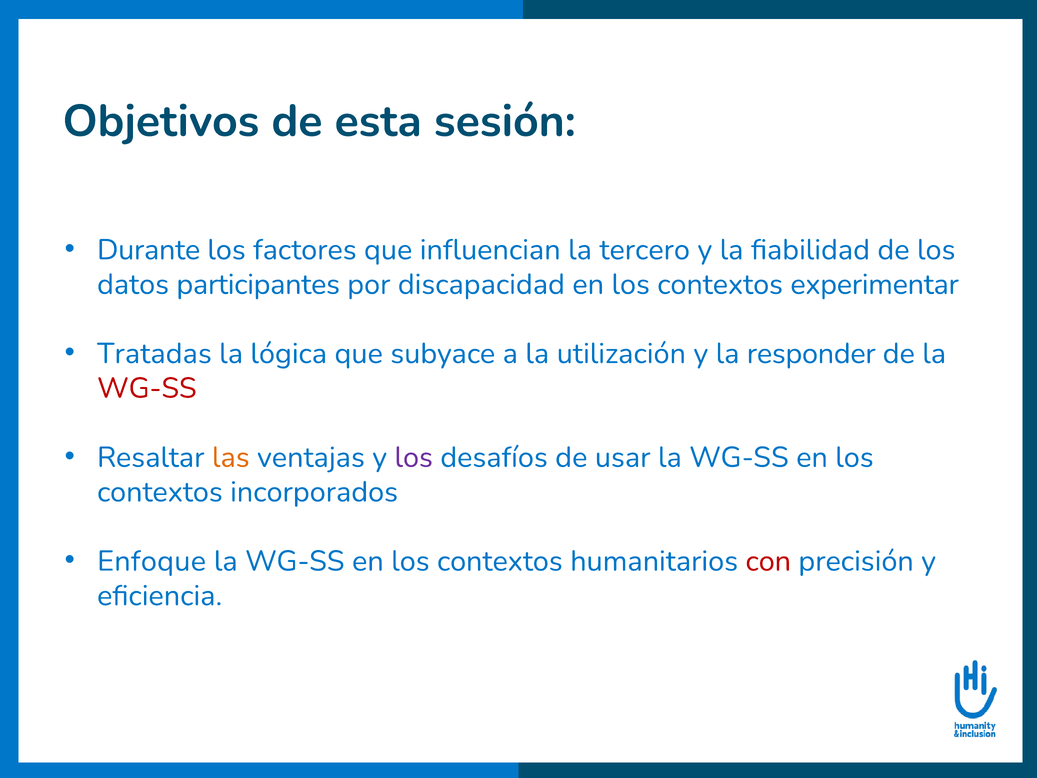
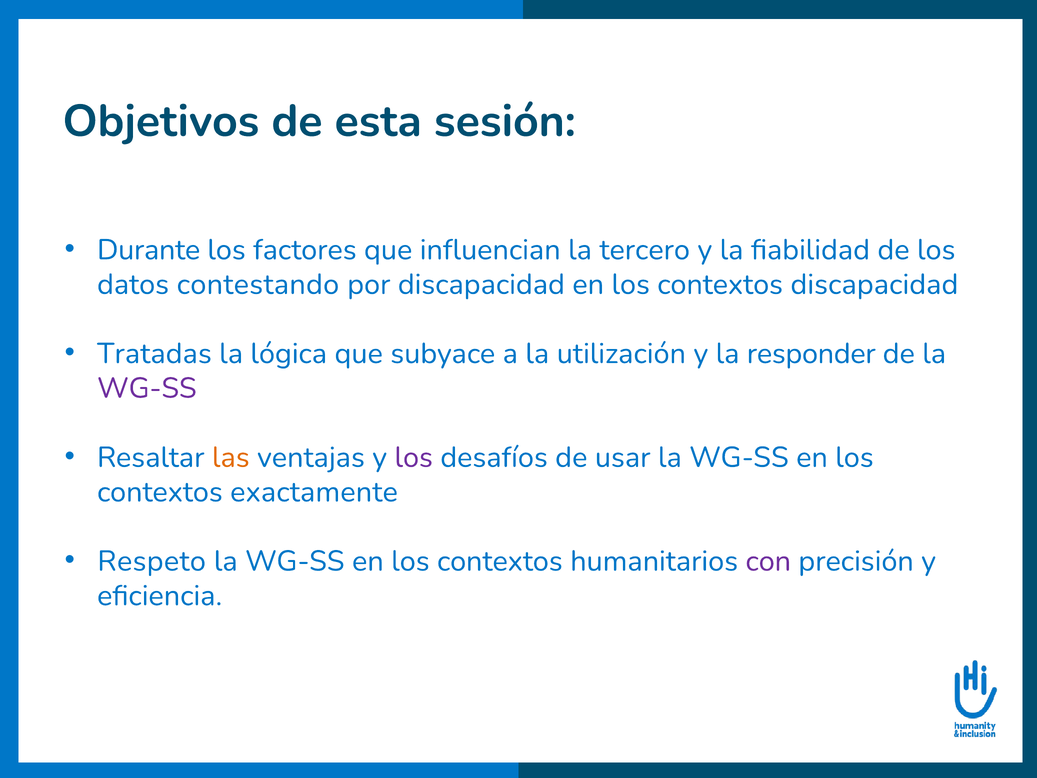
participantes: participantes -> contestando (258, 284)
contextos experimentar: experimentar -> discapacidad (874, 284)
WG-SS colour: red -> purple (147, 388)
incorporados: incorporados -> exactamente (314, 492)
Enfoque: Enfoque -> Respeto (152, 561)
con colour: red -> purple (768, 561)
